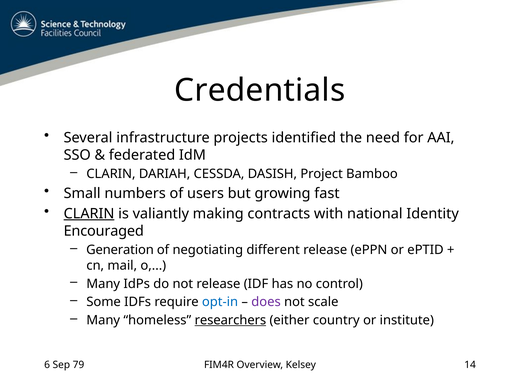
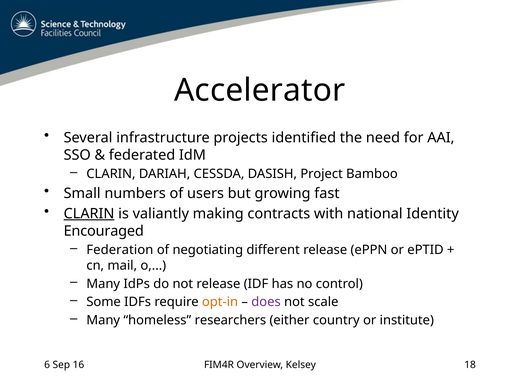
Credentials: Credentials -> Accelerator (260, 91)
Generation: Generation -> Federation (120, 250)
opt-in colour: blue -> orange (220, 302)
researchers underline: present -> none (230, 320)
79: 79 -> 16 (78, 365)
14: 14 -> 18 (470, 365)
